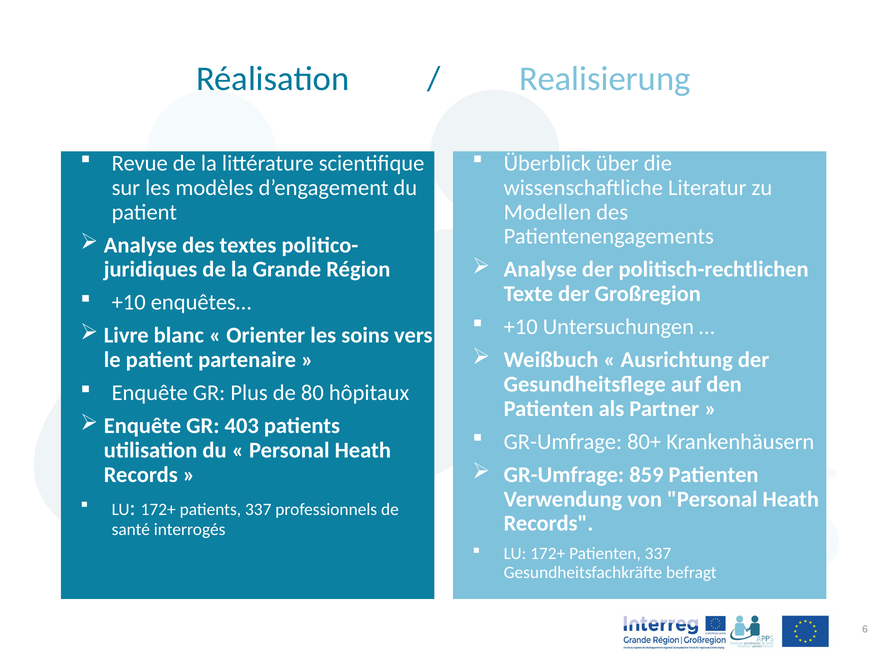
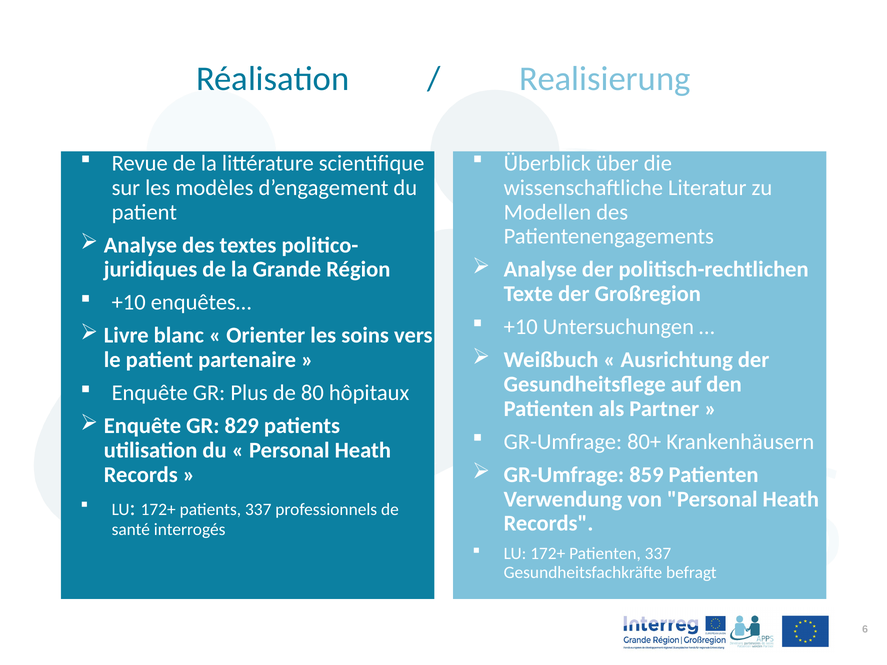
403: 403 -> 829 (242, 426)
